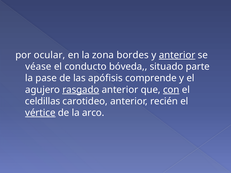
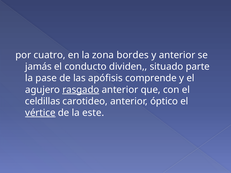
ocular: ocular -> cuatro (50, 55)
anterior underline: present -> none (177, 55)
véase: véase -> jamás (38, 67)
bóveda: bóveda -> dividen (128, 67)
con underline: present -> none (171, 90)
recién: recién -> óptico (164, 101)
arco: arco -> este (93, 113)
